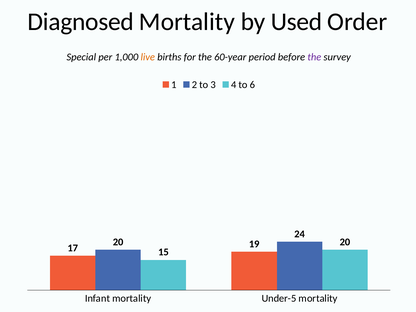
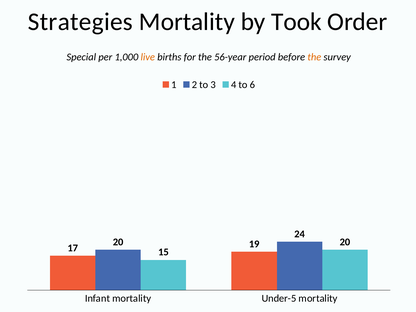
Diagnosed: Diagnosed -> Strategies (80, 22)
Used: Used -> Took (296, 22)
60-year: 60-year -> 56-year (230, 57)
the colour: purple -> orange (314, 57)
